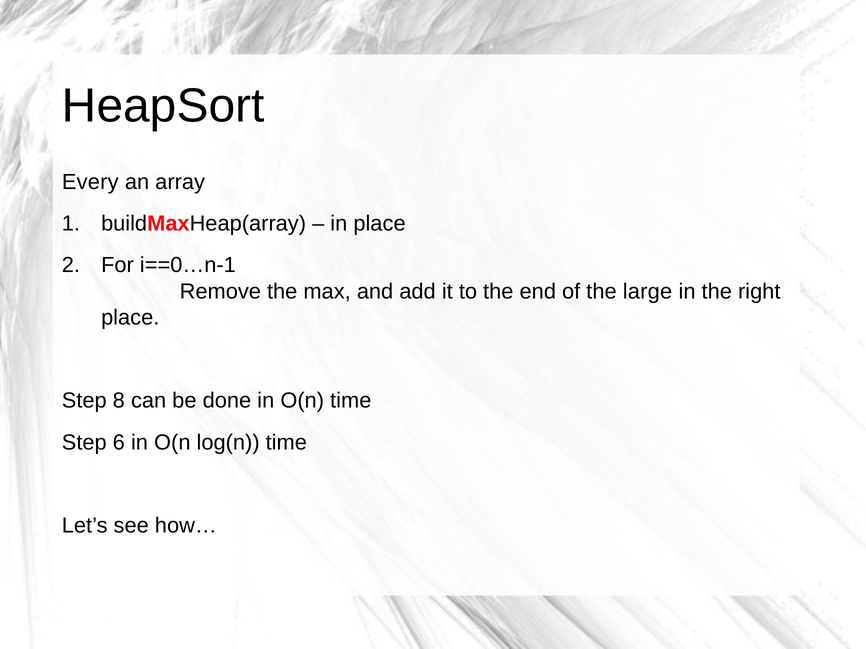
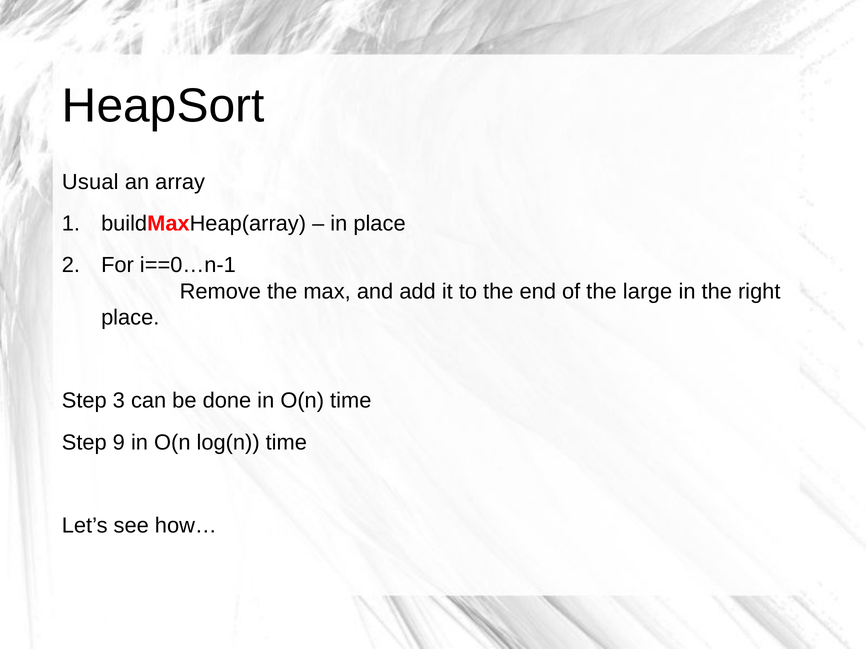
Every: Every -> Usual (90, 182)
8: 8 -> 3 (119, 401)
6: 6 -> 9 (119, 443)
